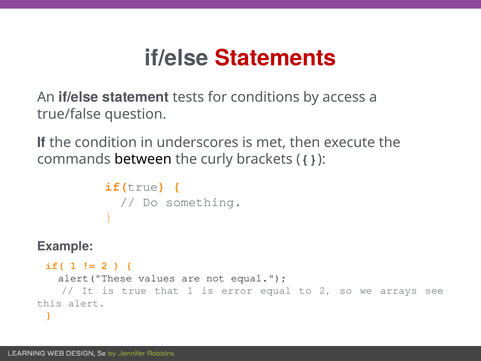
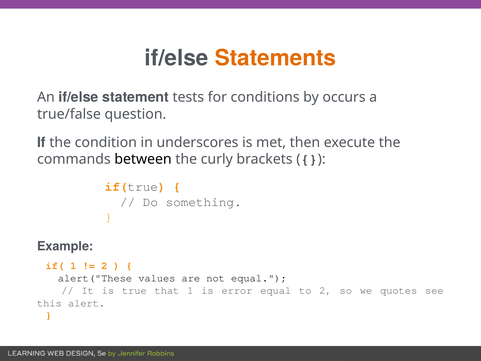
Statements colour: red -> orange (275, 58)
access: access -> occurs (344, 97)
arrays: arrays -> quotes (399, 290)
